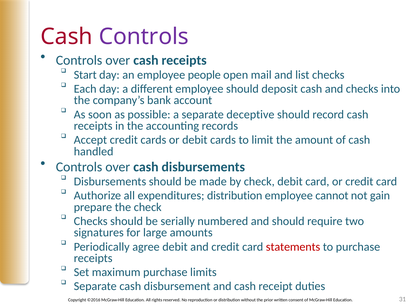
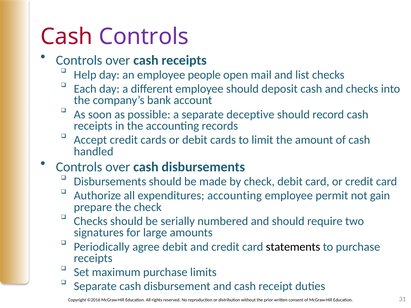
Start: Start -> Help (85, 75)
expenditures distribution: distribution -> accounting (235, 196)
cannot: cannot -> permit (332, 196)
statements colour: red -> black (293, 247)
